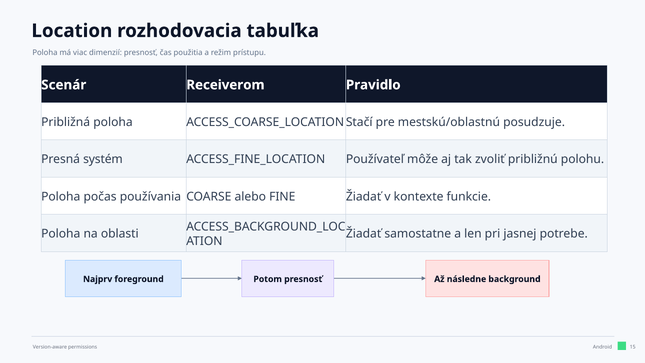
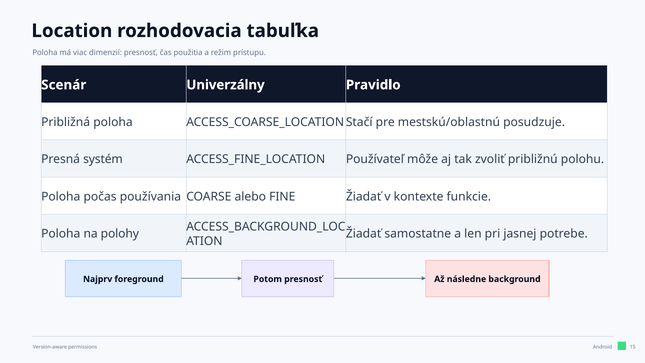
Receiverom: Receiverom -> Univerzálny (225, 85)
oblasti: oblasti -> polohy (120, 234)
